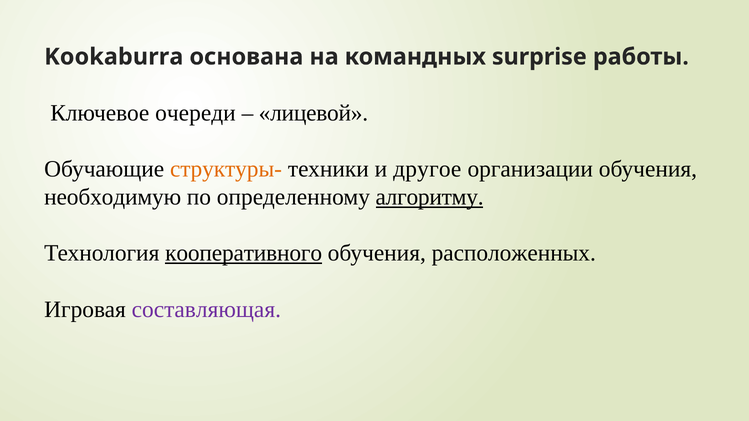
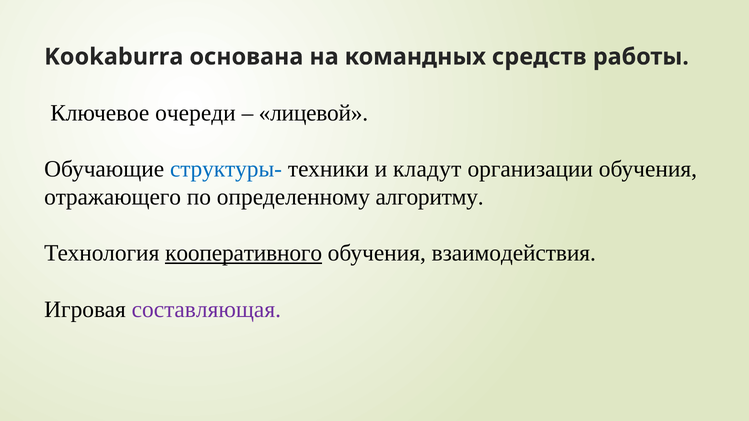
surprise: surprise -> средств (539, 57)
структуры- colour: orange -> blue (226, 169)
другое: другое -> кладут (427, 169)
необходимую: необходимую -> отражающего (113, 197)
алгоритму underline: present -> none (430, 197)
расположенных: расположенных -> взаимодействия (514, 253)
